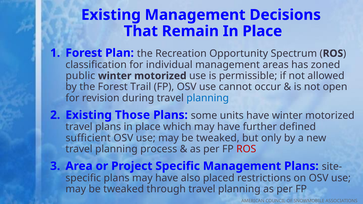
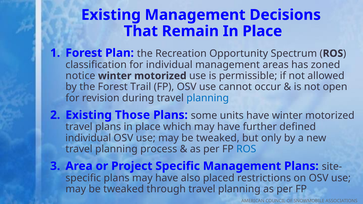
public: public -> notice (80, 76)
sufficient: sufficient -> individual (88, 138)
ROS colour: red -> blue (246, 149)
